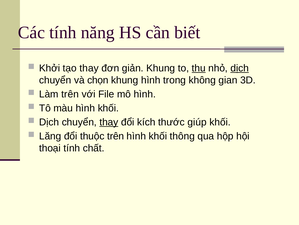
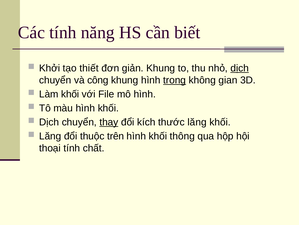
tạo thay: thay -> thiết (89, 68)
thu underline: present -> none (199, 68)
chọn: chọn -> công (98, 80)
trong underline: none -> present (175, 80)
Làm trên: trên -> khối (70, 94)
thước giúp: giúp -> lăng (197, 122)
